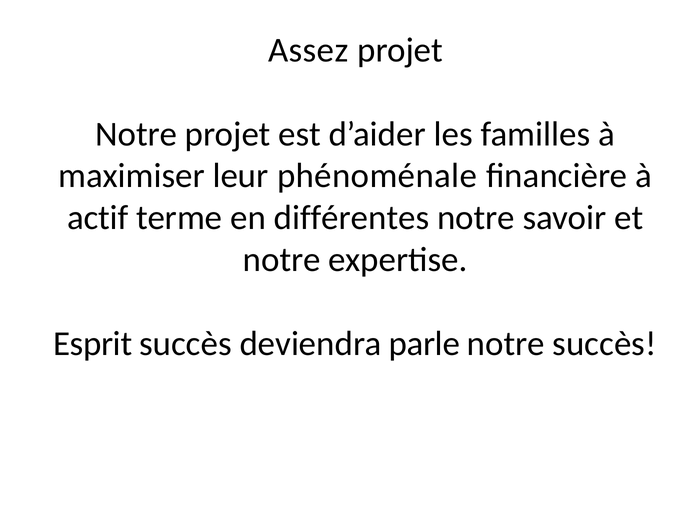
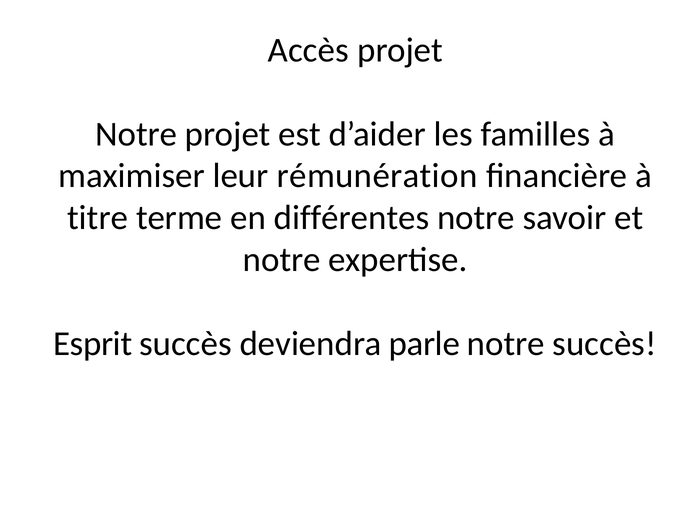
Assez: Assez -> Accès (308, 50)
phénoménale: phénoménale -> rémunération (377, 176)
actif: actif -> titre (98, 218)
